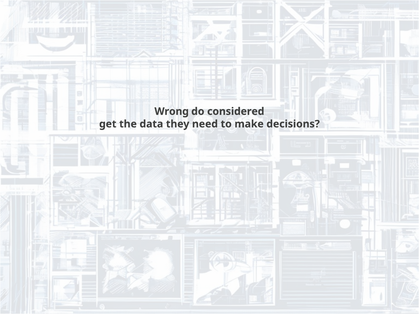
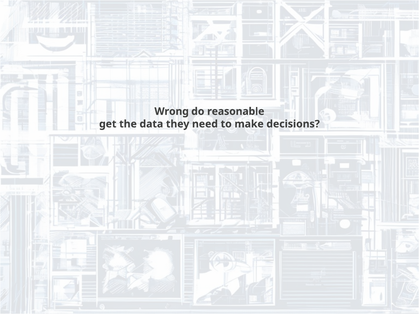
considered: considered -> reasonable (236, 112)
